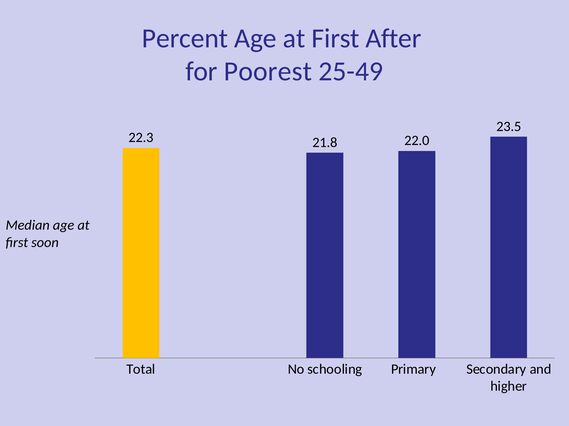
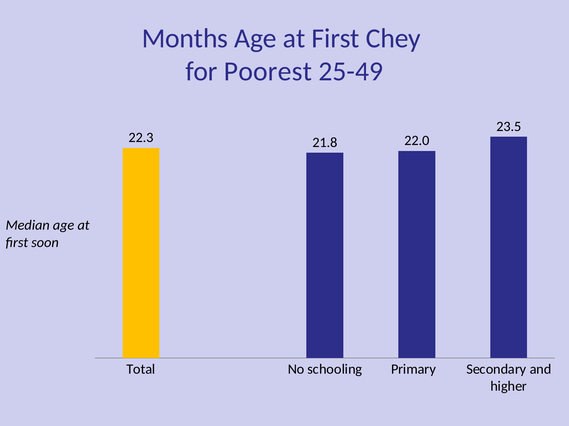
Percent: Percent -> Months (185, 38)
After: After -> Chey (393, 38)
